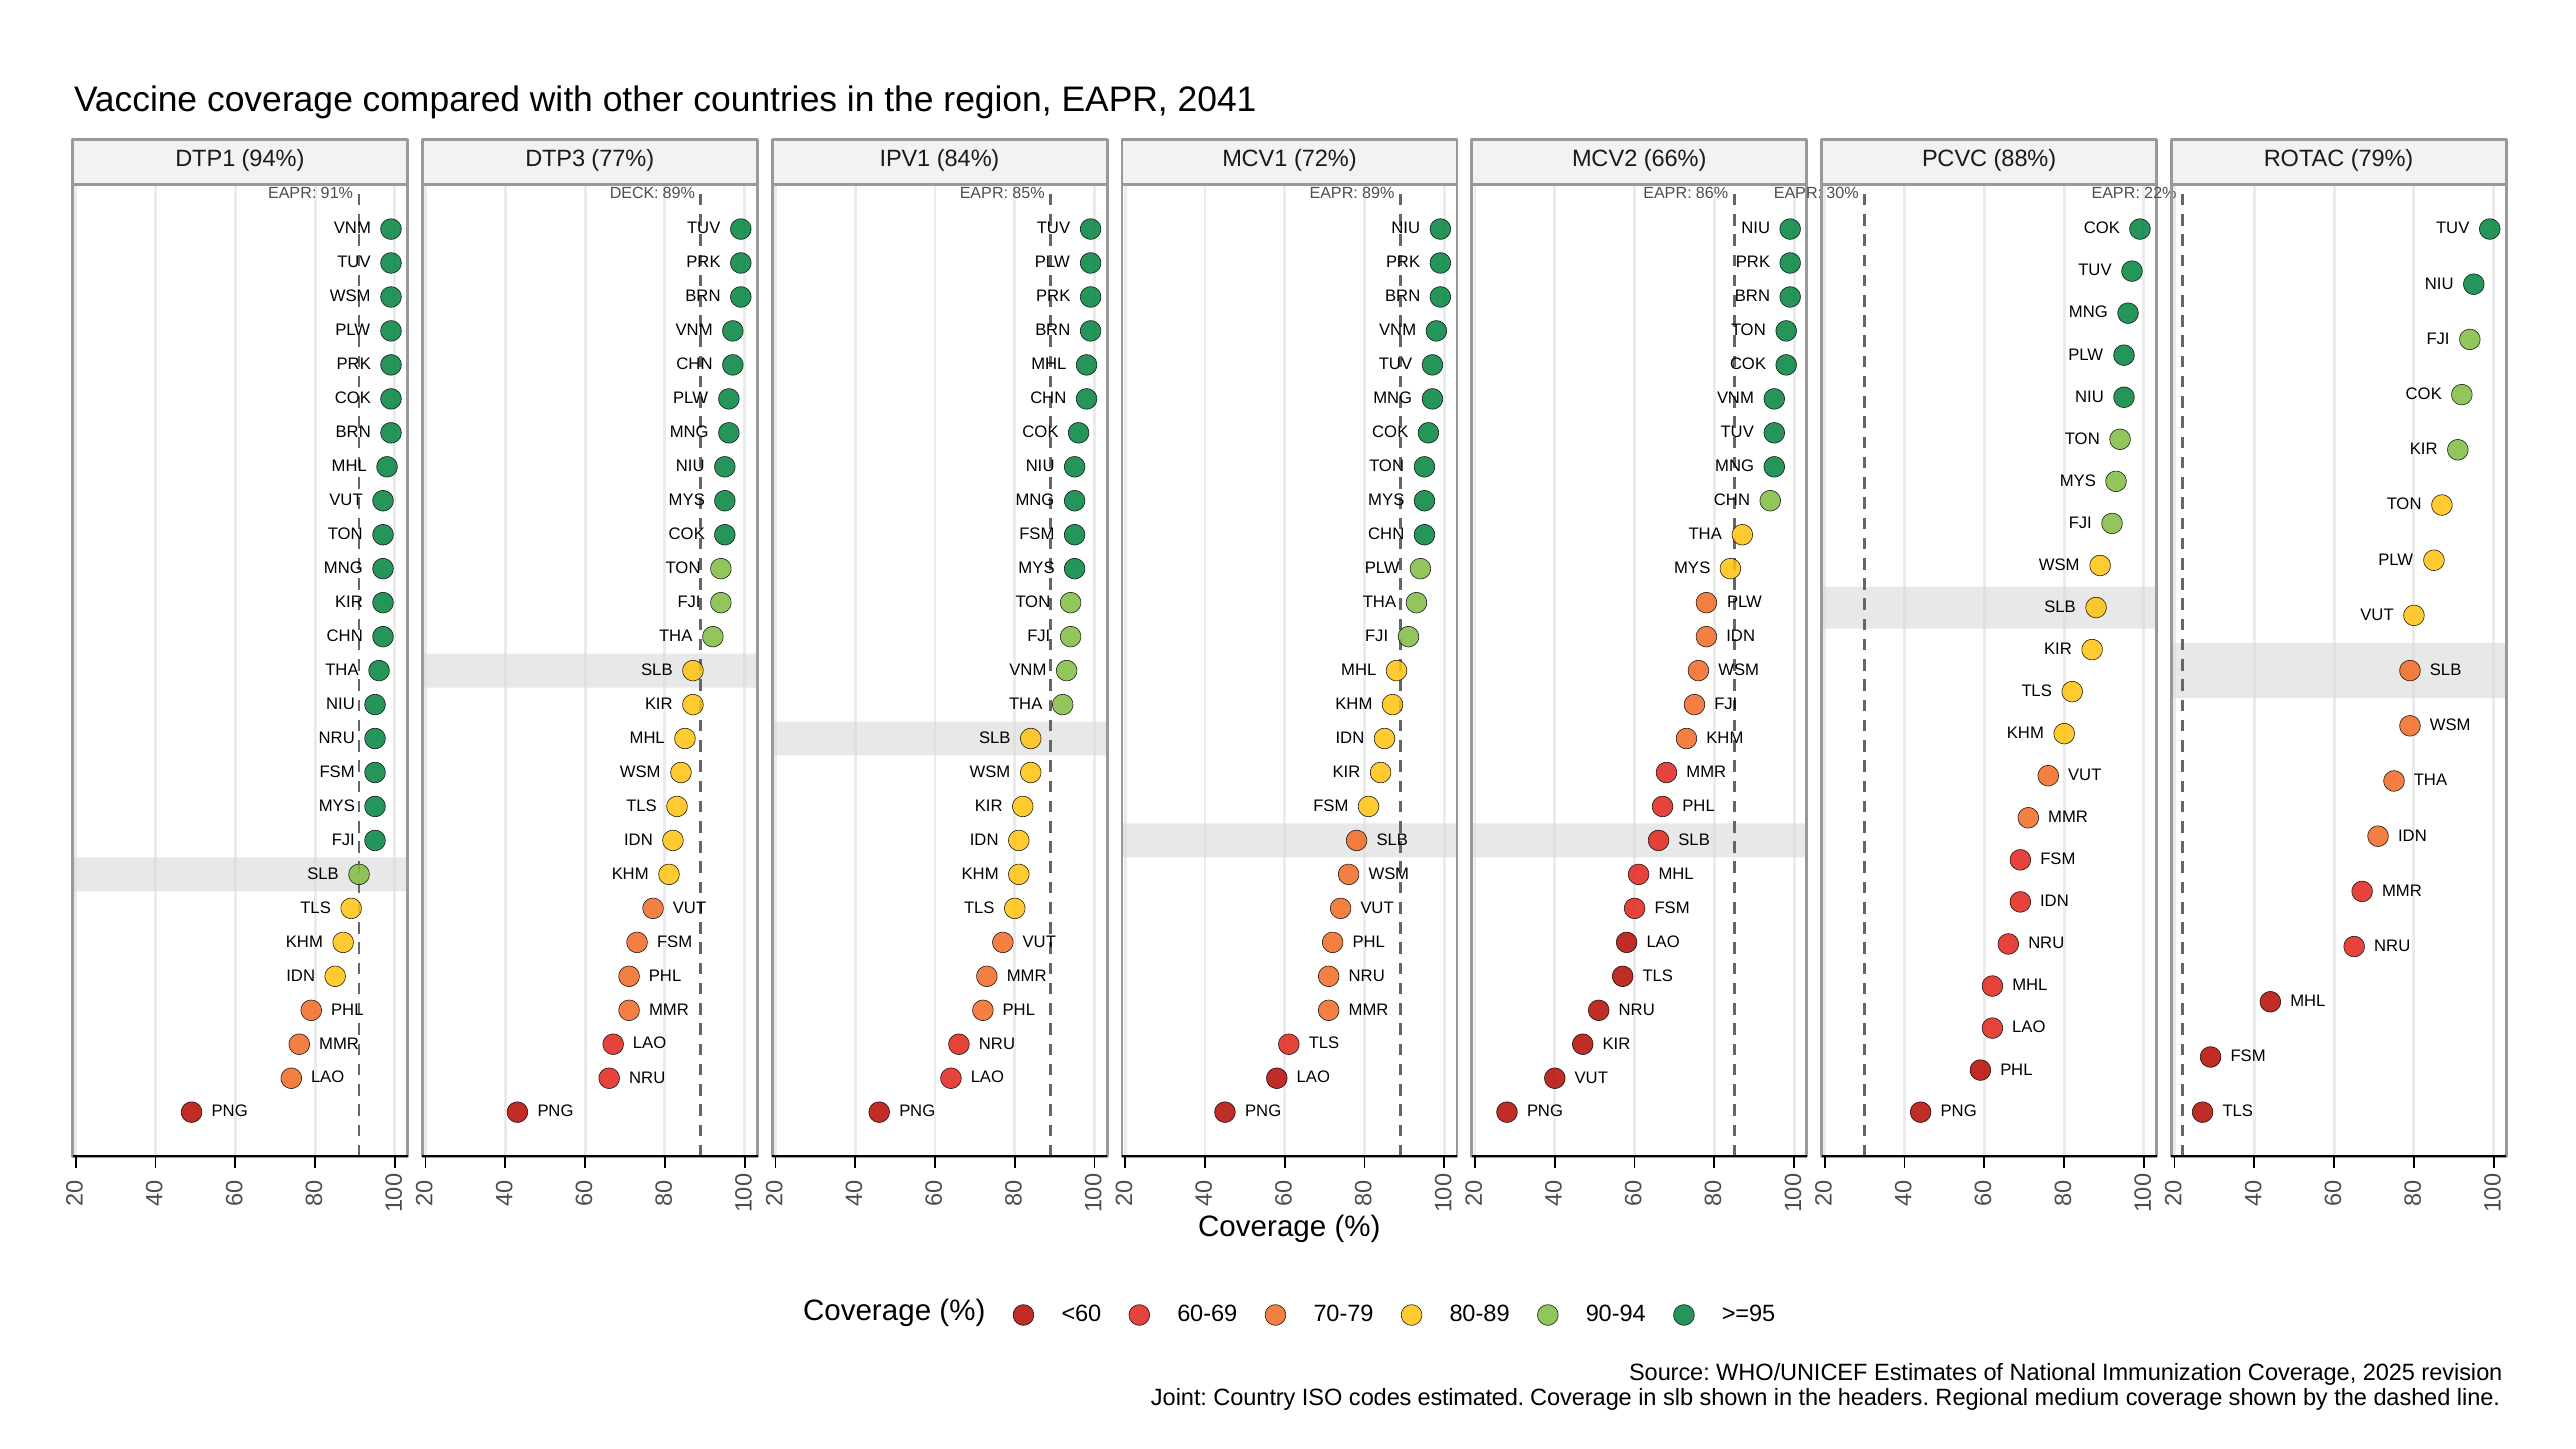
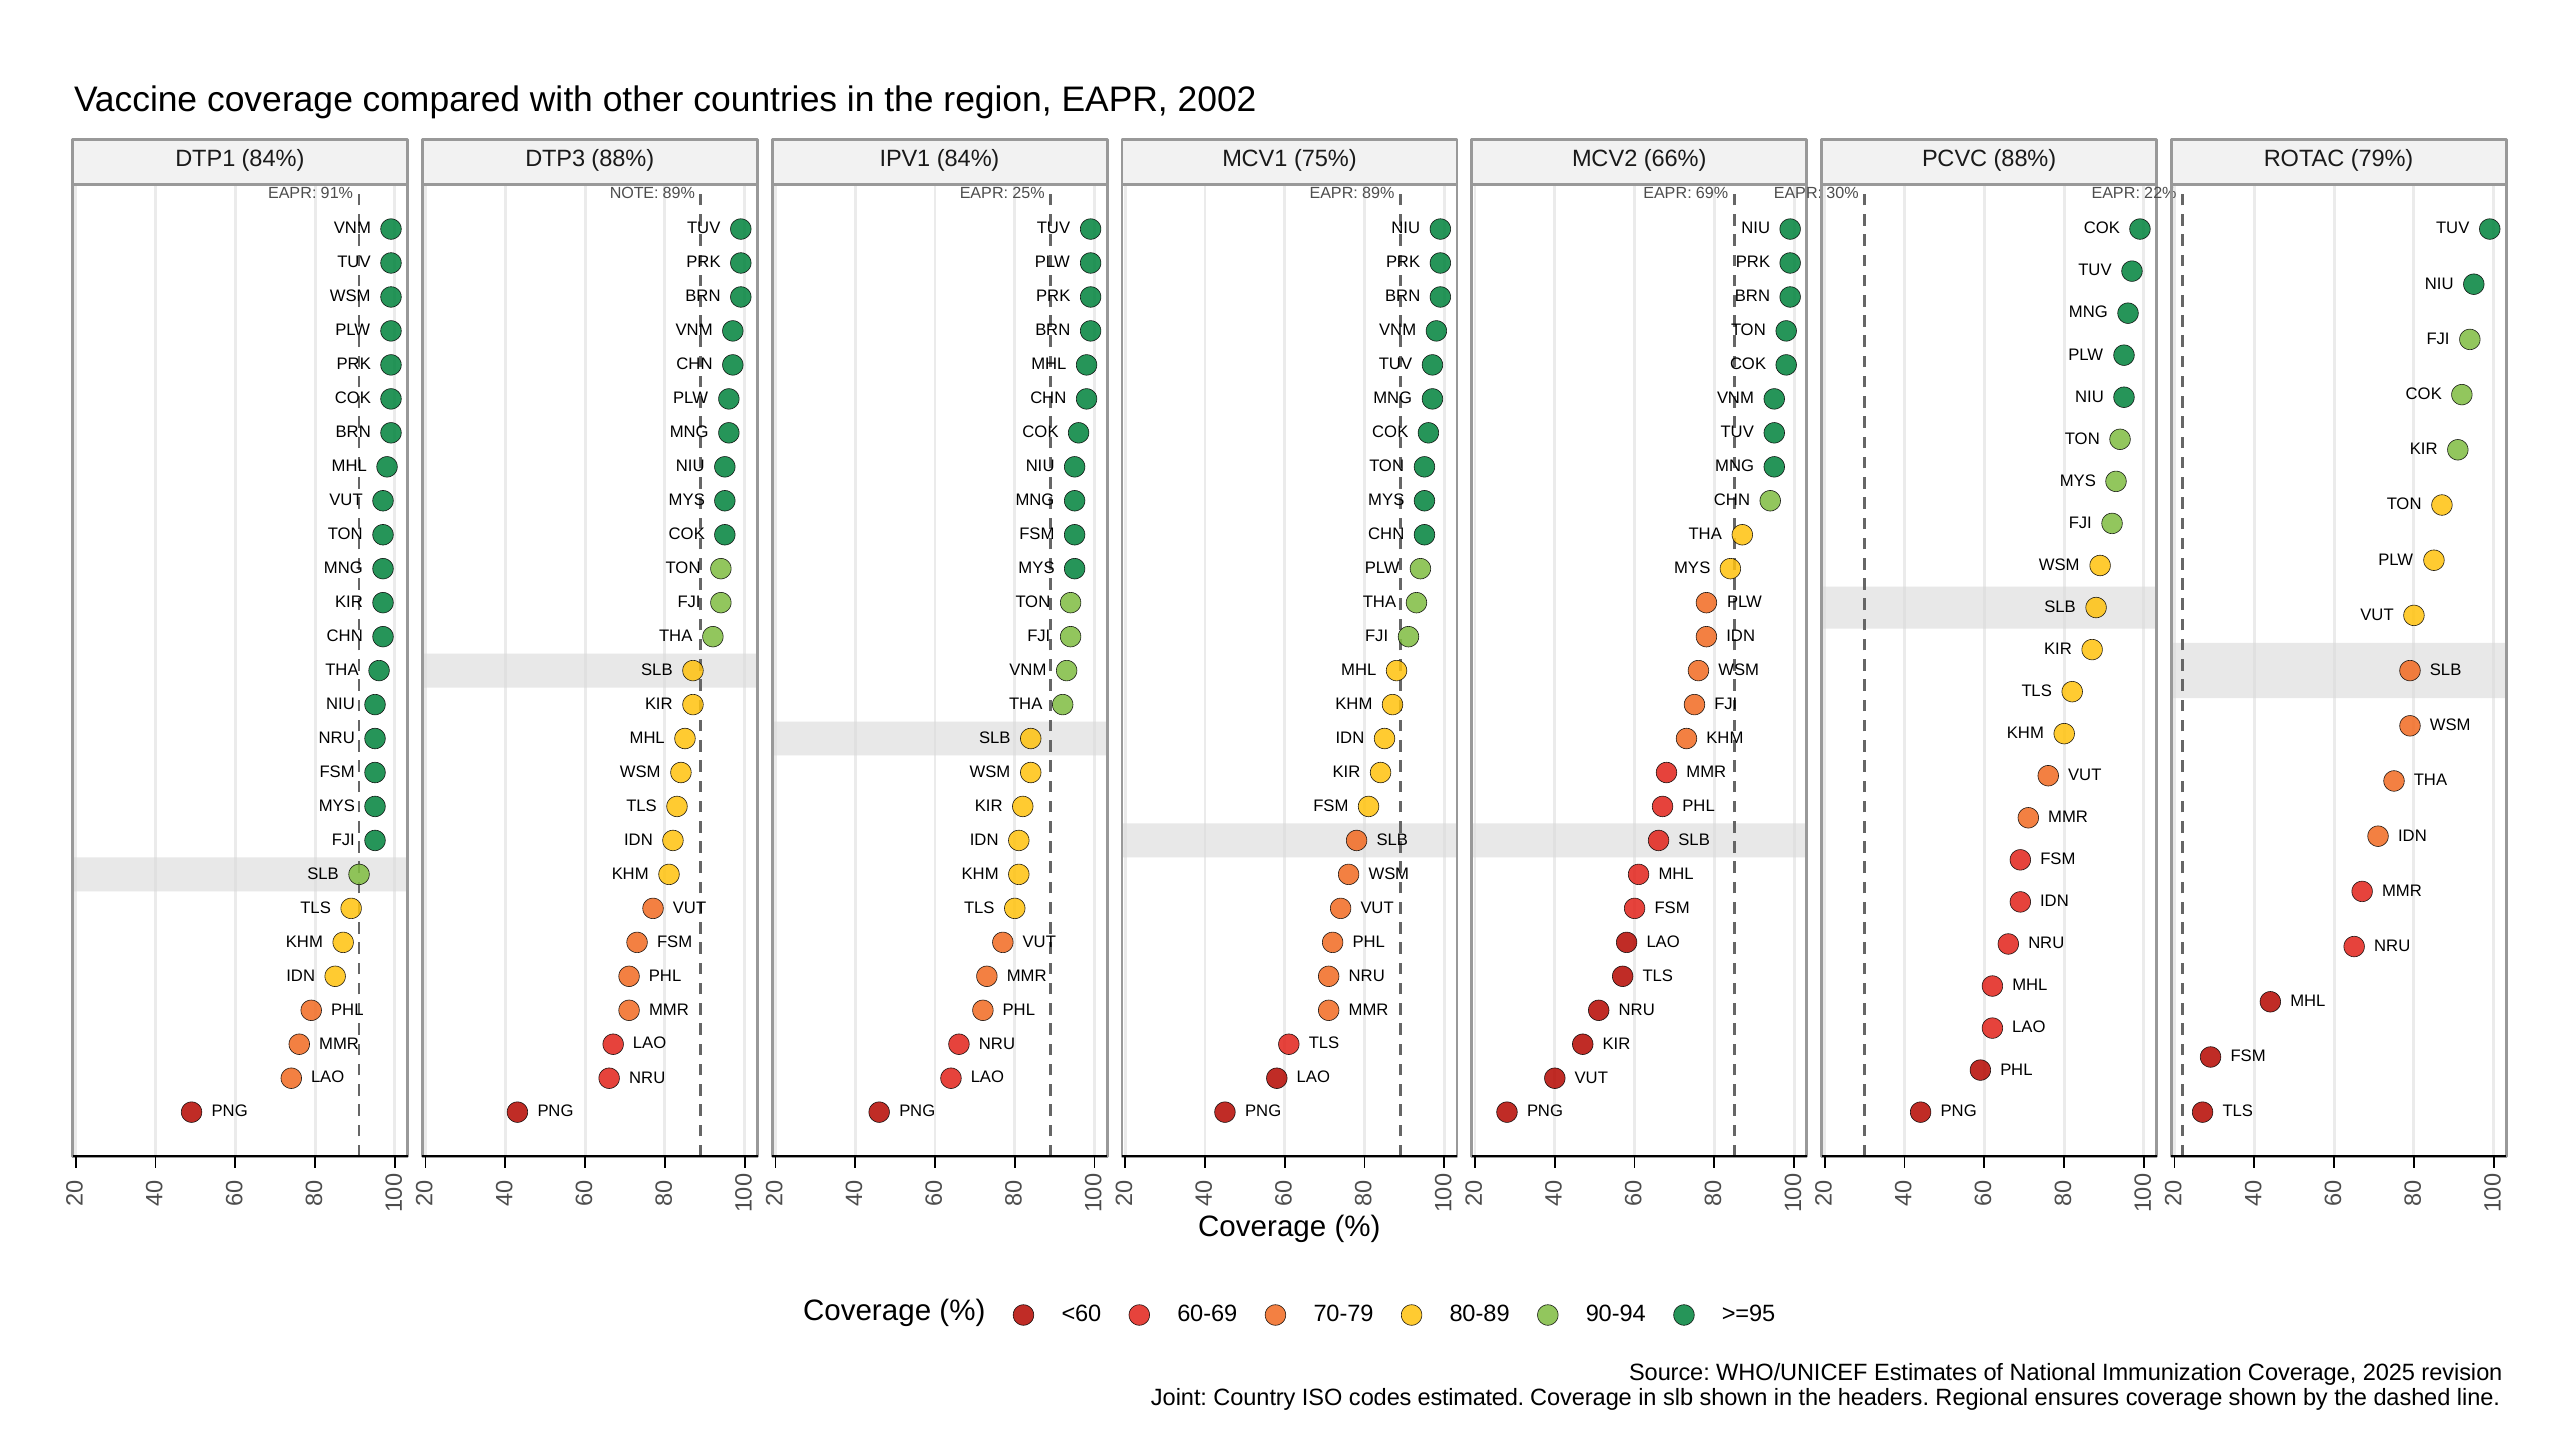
2041: 2041 -> 2002 (1217, 100)
DTP1 94%: 94% -> 84% (273, 159)
DTP3 77%: 77% -> 88% (623, 159)
72%: 72% -> 75% (1325, 159)
DECK: DECK -> NOTE (634, 193)
85%: 85% -> 25% (1029, 193)
86%: 86% -> 69% (1712, 193)
medium: medium -> ensures (2077, 1398)
